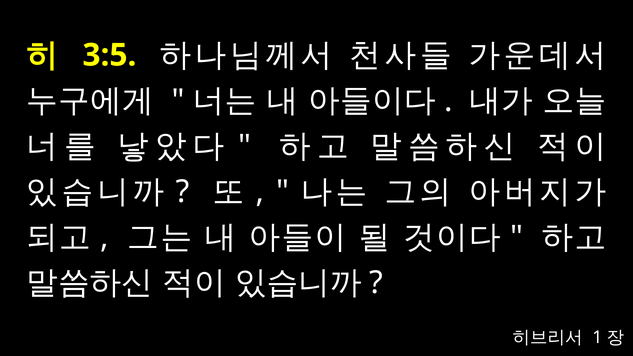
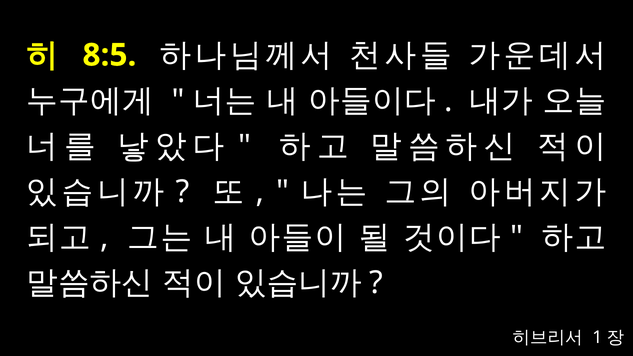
3:5: 3:5 -> 8:5 (109, 55)
